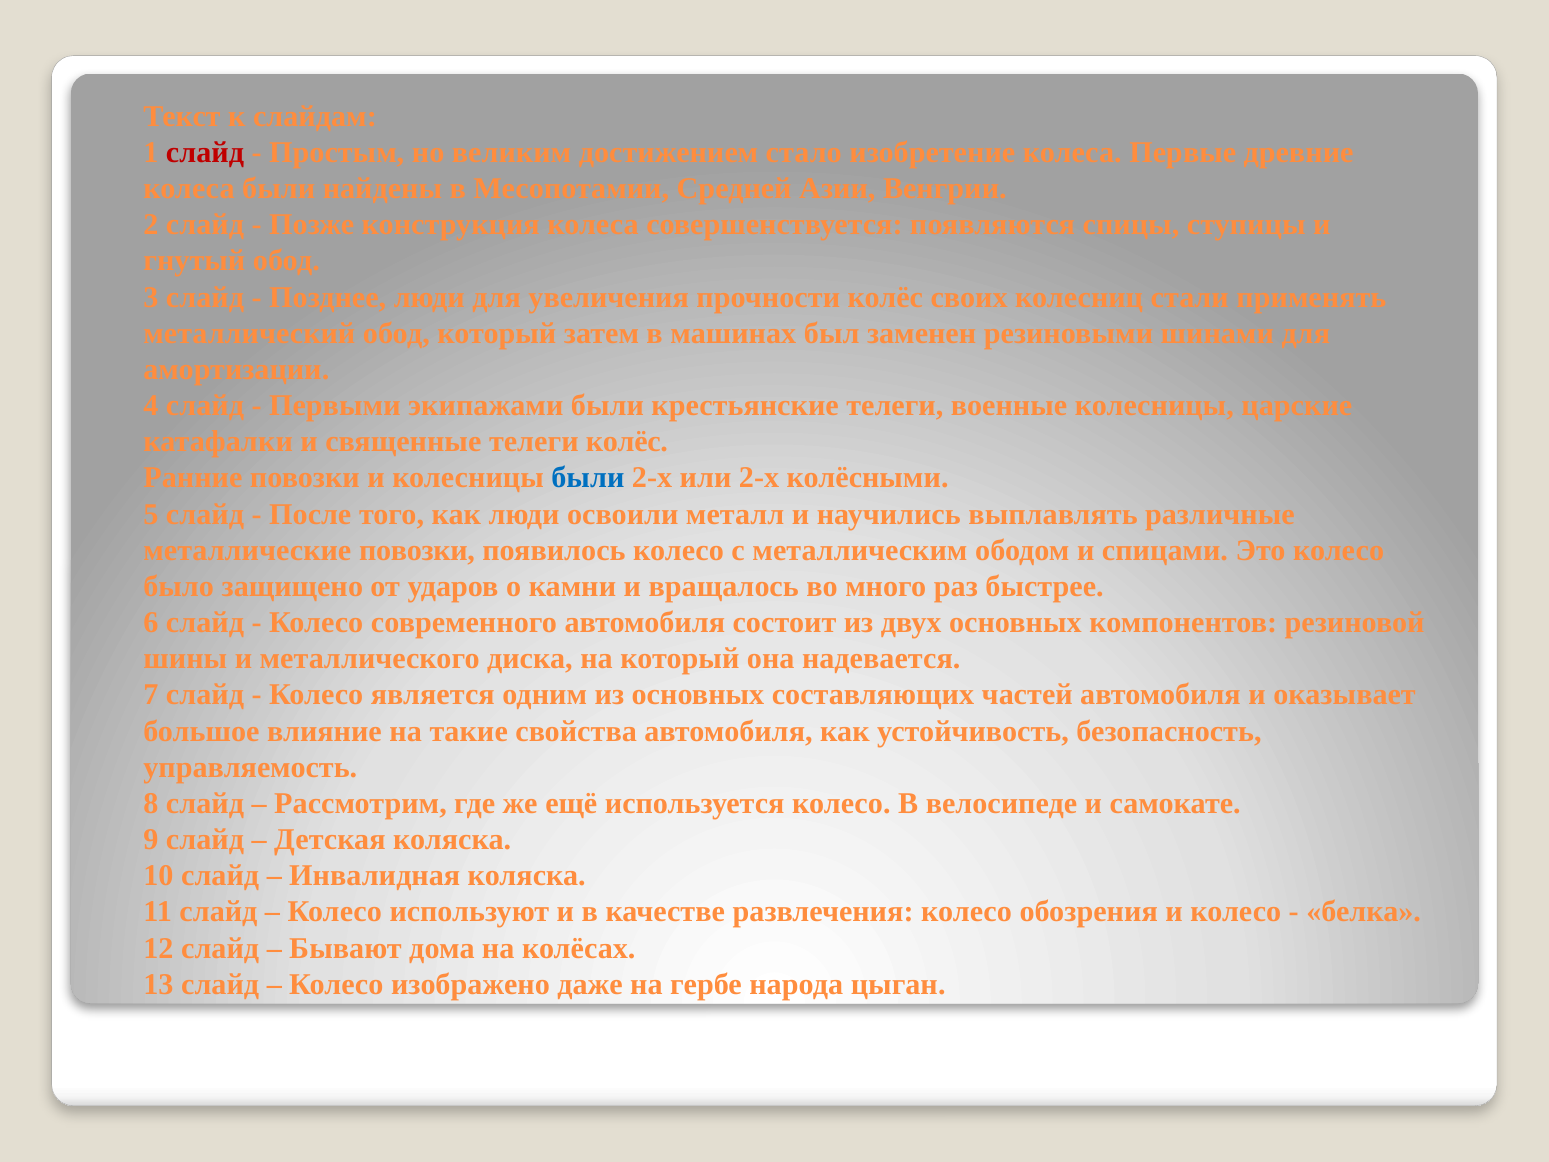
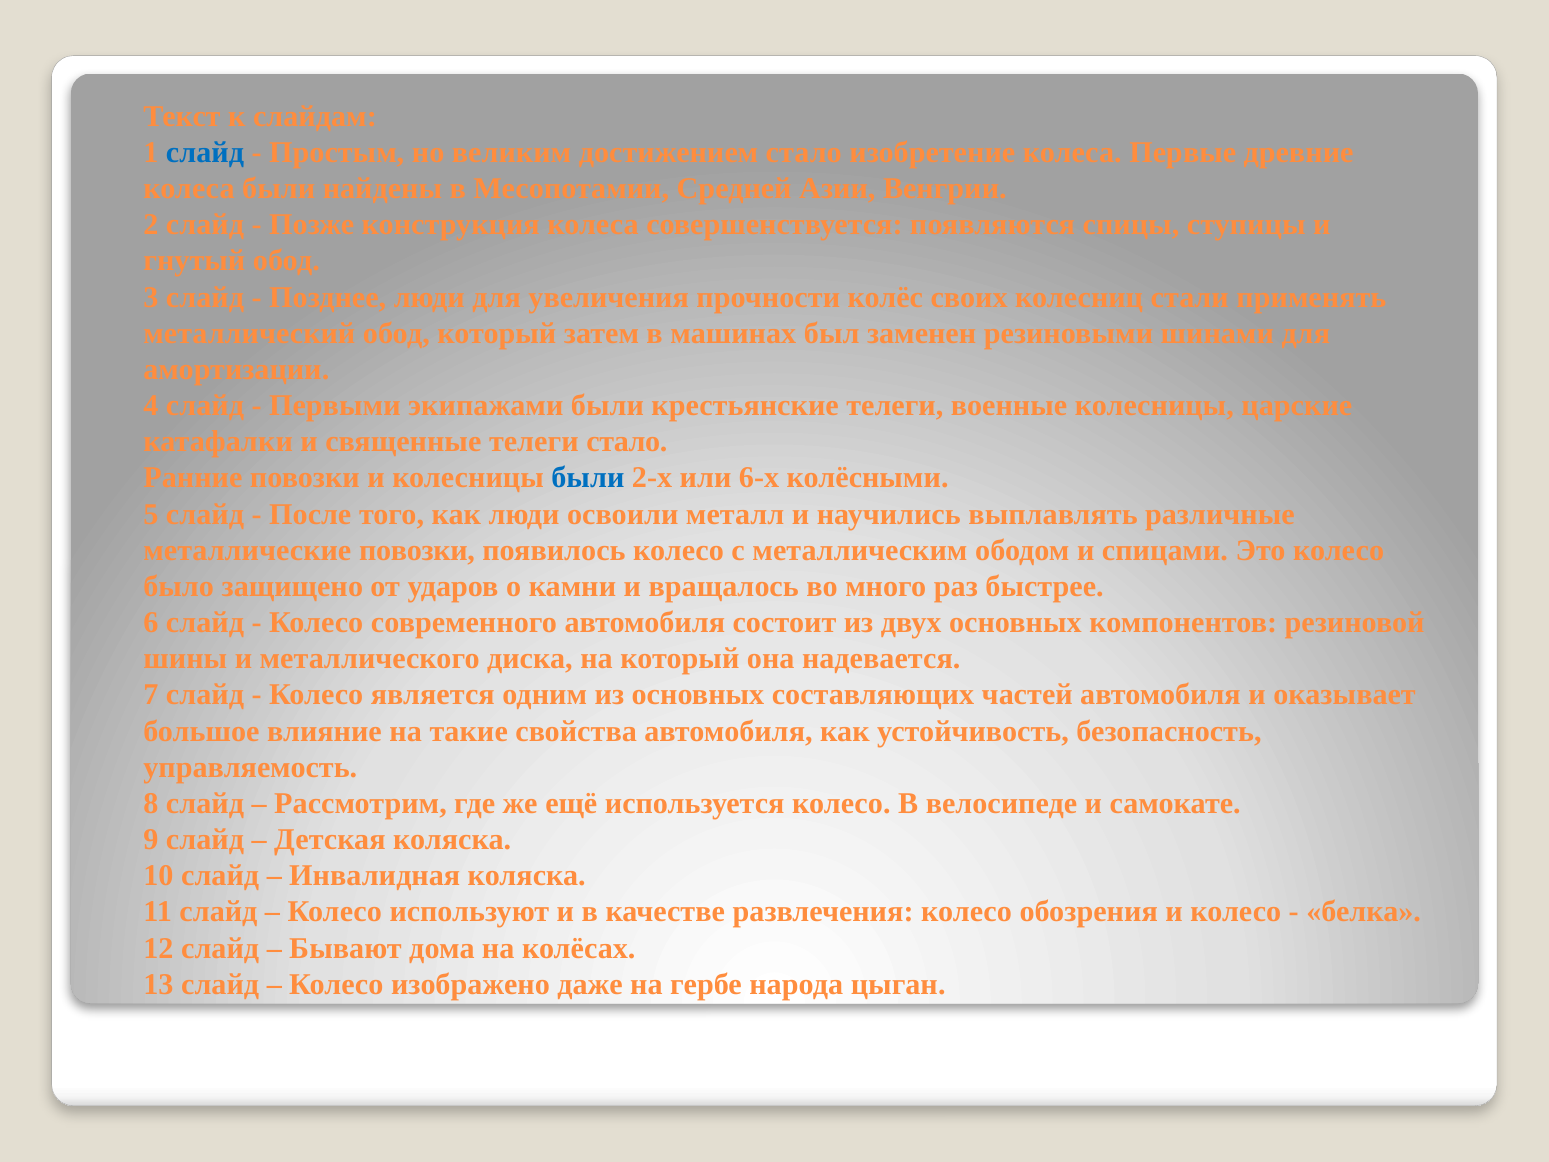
слайд colour: red -> blue (205, 152)
телеги колёс: колёс -> стало (627, 442)
или 2-х: 2-х -> 6-х (759, 478)
